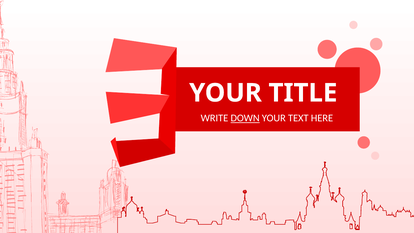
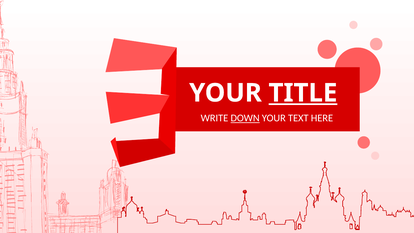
TITLE underline: none -> present (303, 93)
